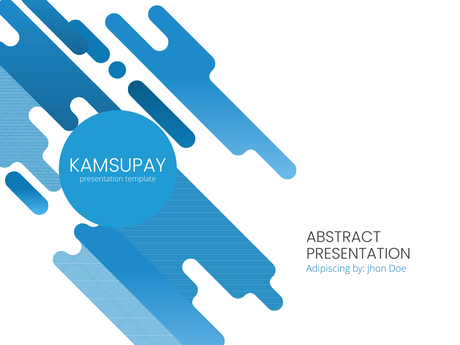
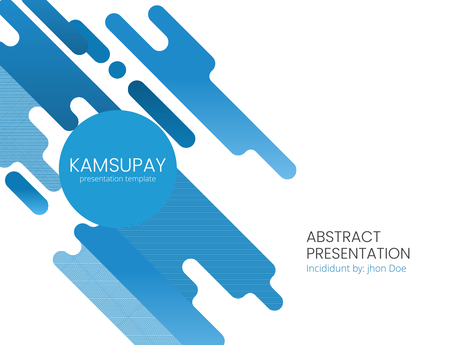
Adipiscing: Adipiscing -> Incididunt (328, 269)
